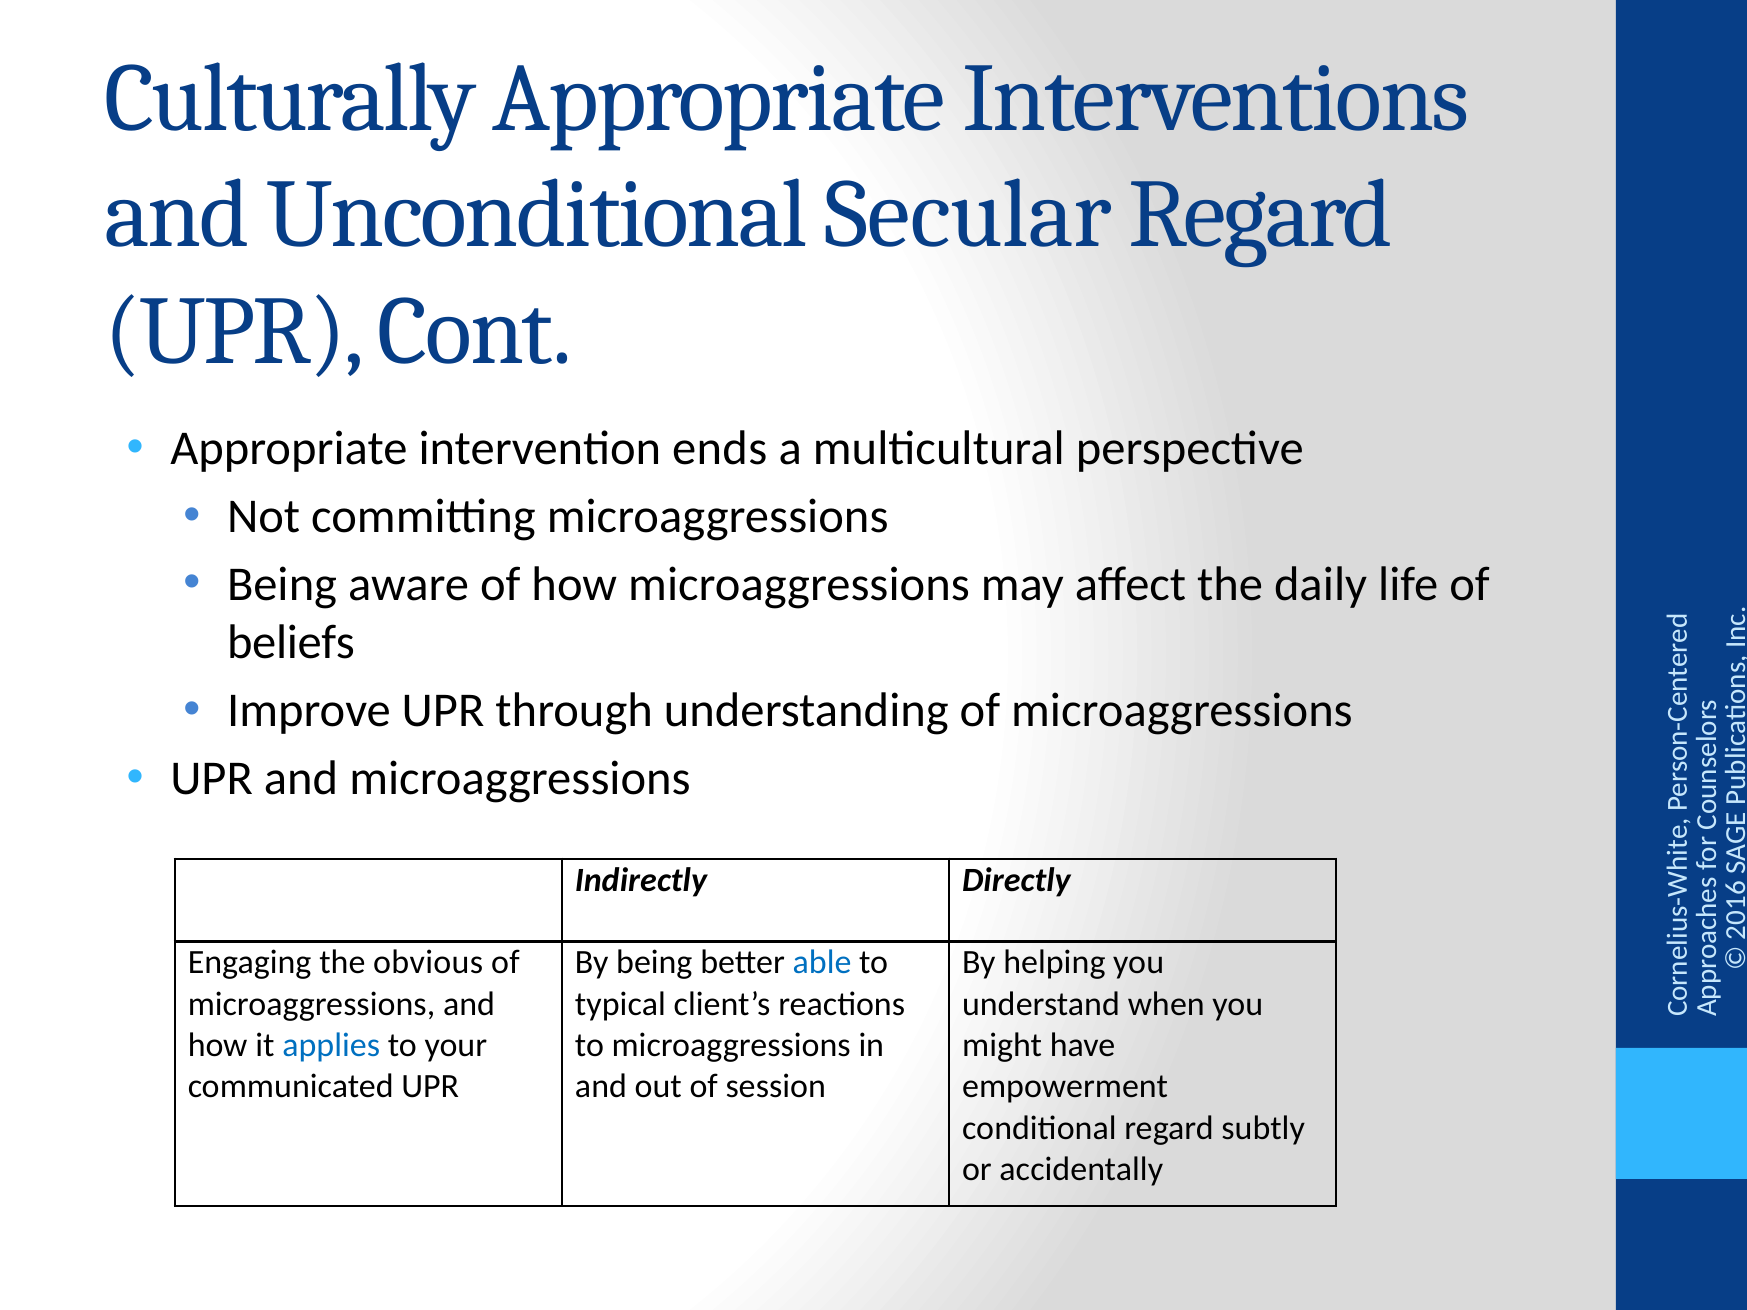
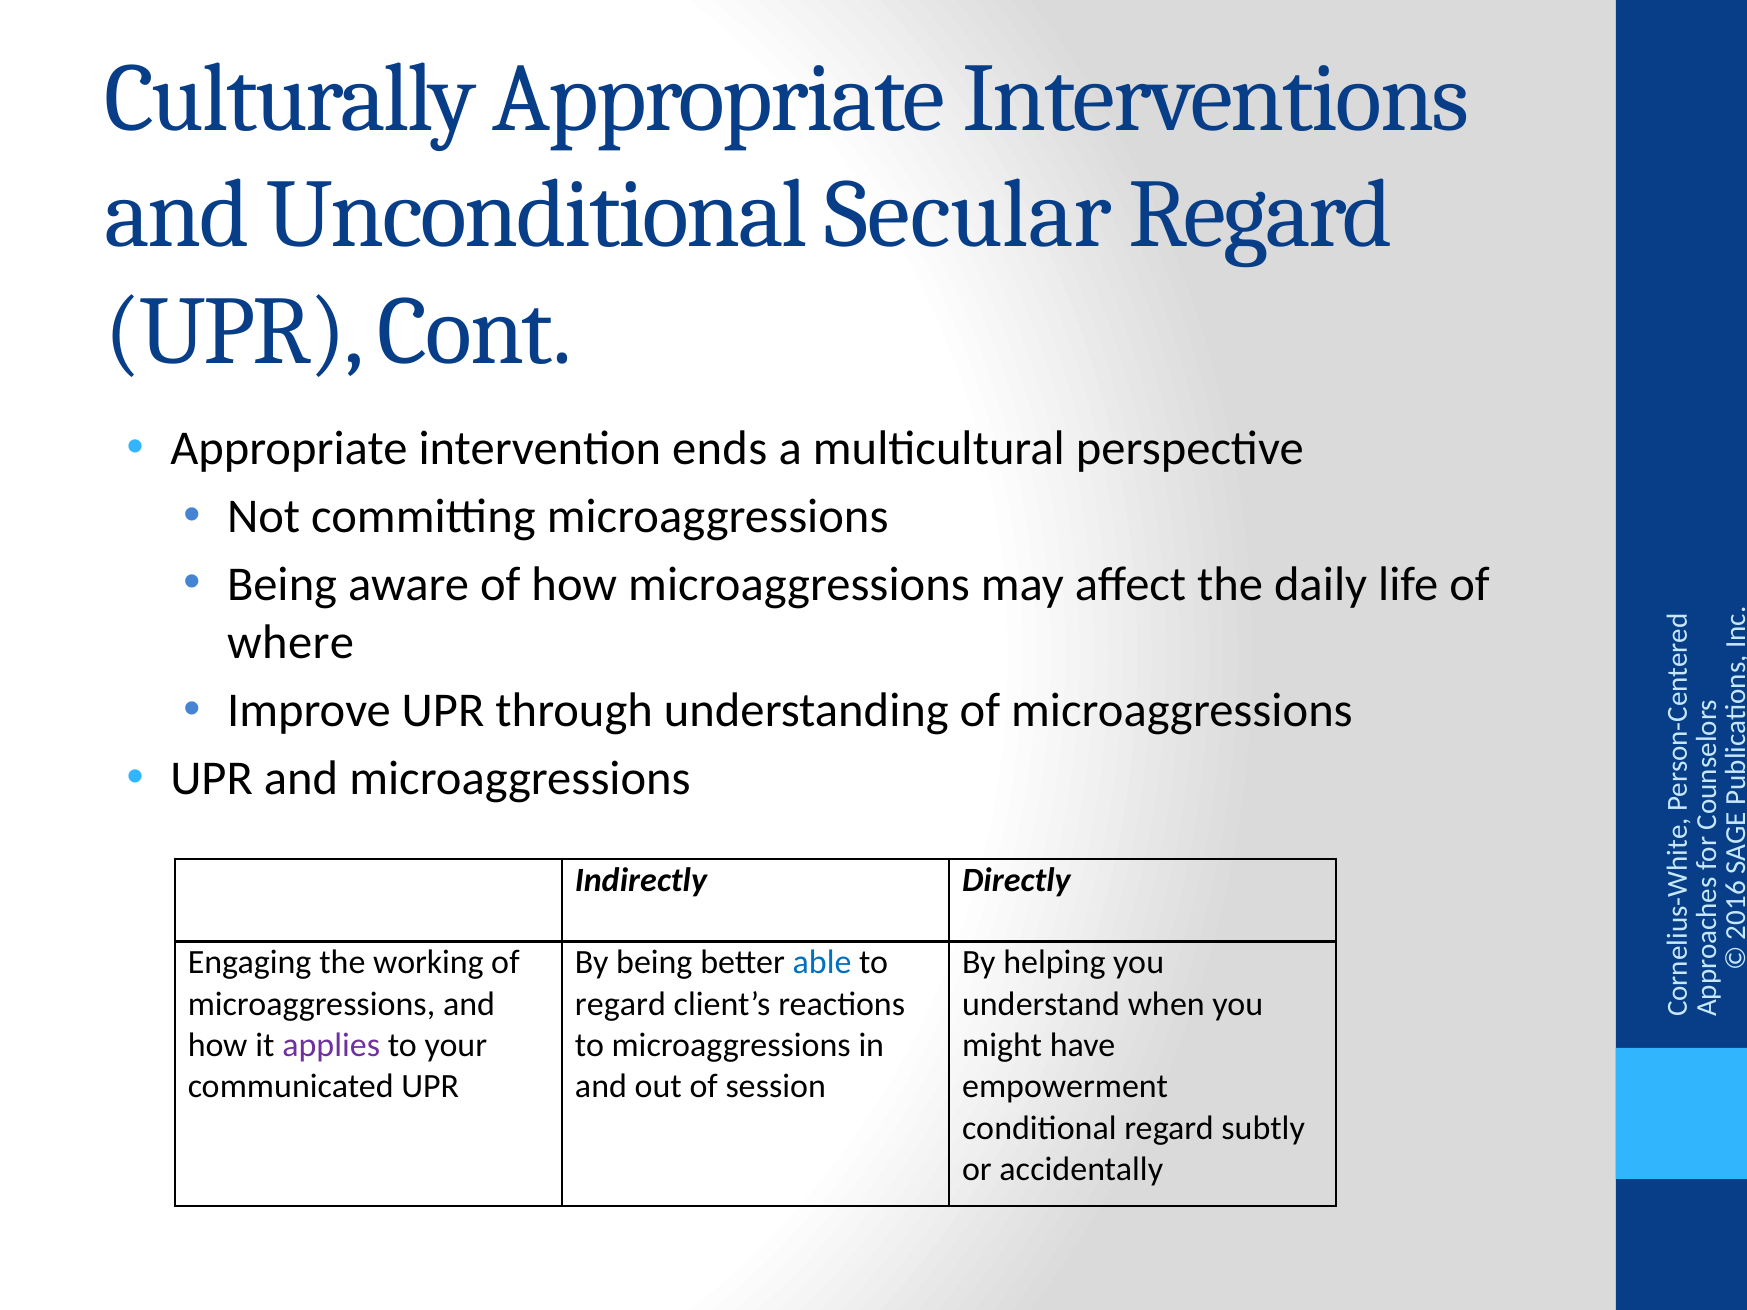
beliefs: beliefs -> where (291, 643)
obvious: obvious -> working (428, 963)
typical: typical -> regard (620, 1004)
applies colour: blue -> purple (331, 1045)
